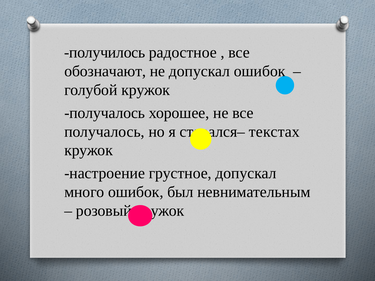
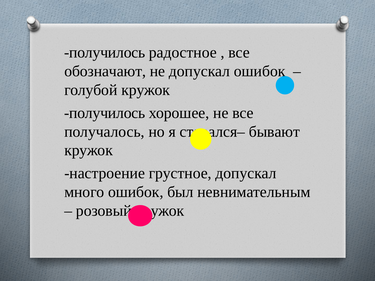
получалось: получалось -> получилось (105, 113)
текстах: текстах -> бывают (274, 132)
